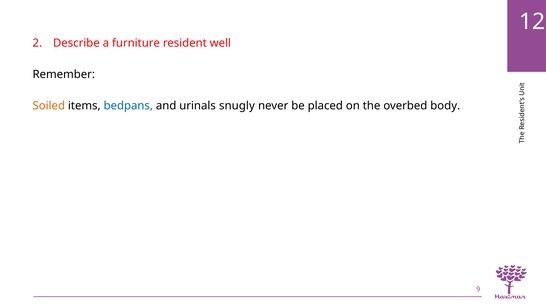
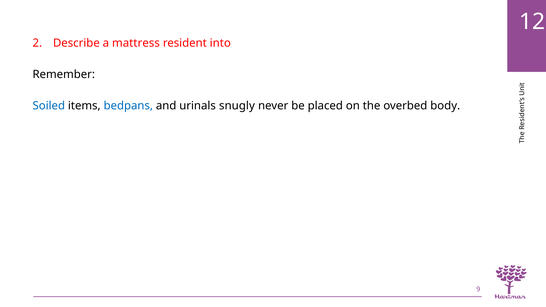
furniture: furniture -> mattress (136, 43)
well: well -> into (220, 43)
Soiled colour: orange -> blue (49, 106)
